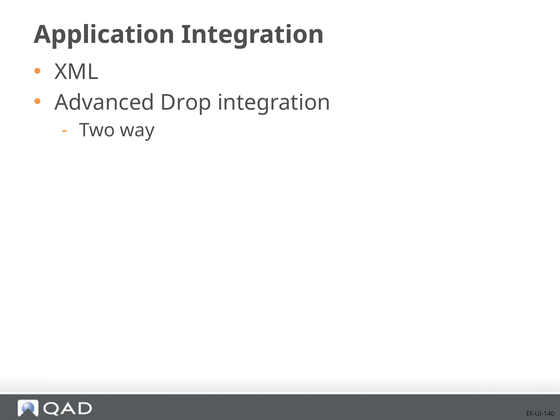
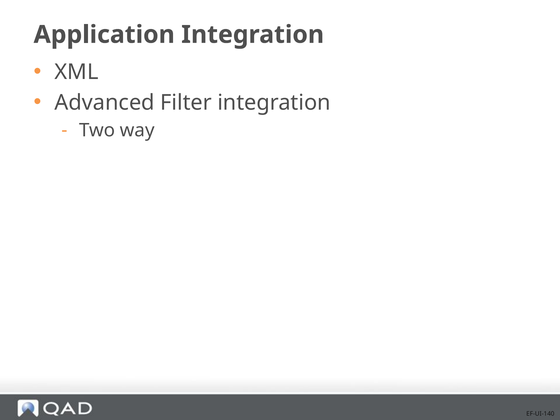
Drop: Drop -> Filter (186, 103)
